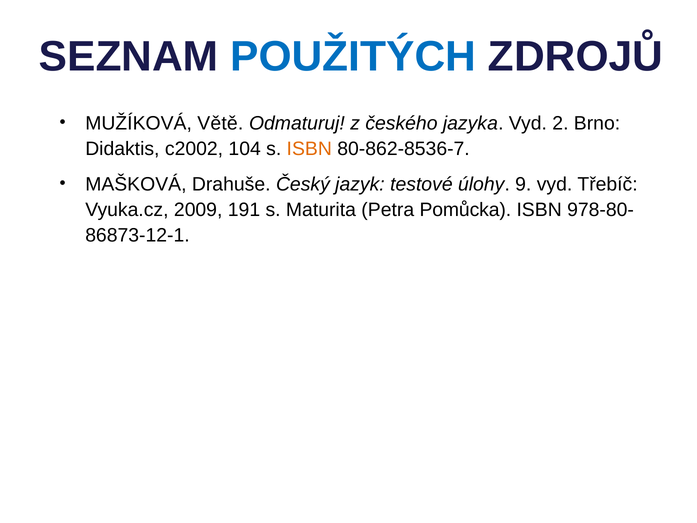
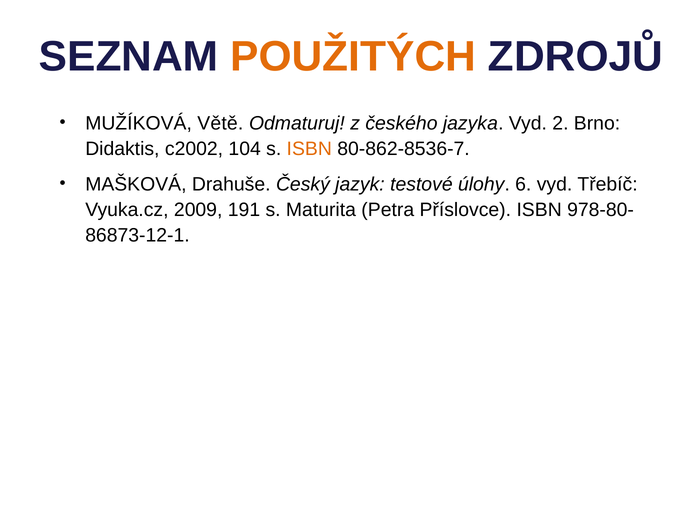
POUŽITÝCH colour: blue -> orange (353, 57)
9: 9 -> 6 (523, 184)
Pomůcka: Pomůcka -> Příslovce (465, 210)
